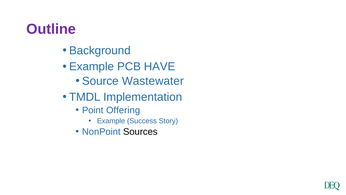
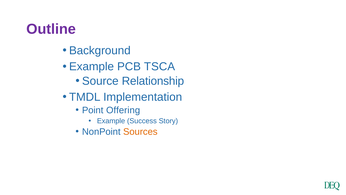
HAVE: HAVE -> TSCA (160, 67)
Wastewater: Wastewater -> Relationship (153, 81)
Sources colour: black -> orange (140, 131)
